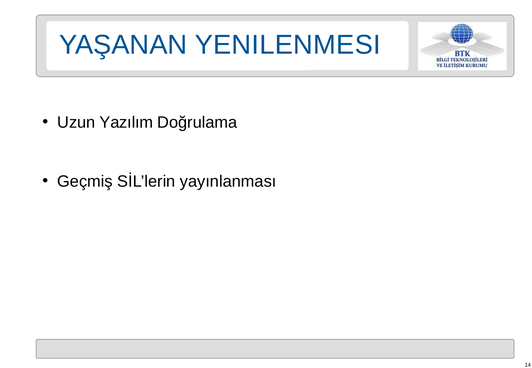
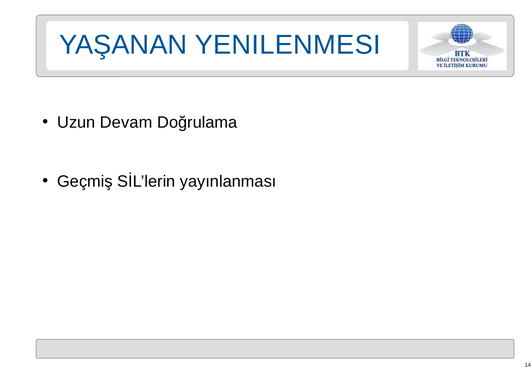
Yazılım: Yazılım -> Devam (126, 123)
